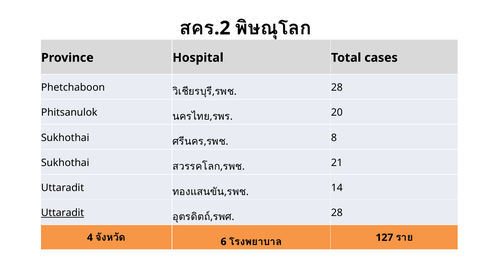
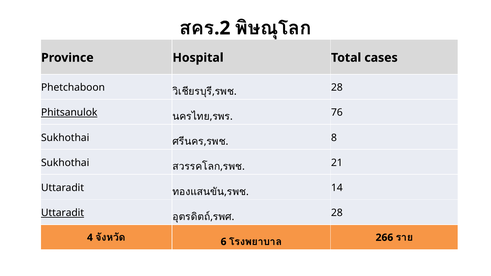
Phitsanulok underline: none -> present (69, 113)
20: 20 -> 76 (337, 113)
127: 127 -> 266 (384, 238)
